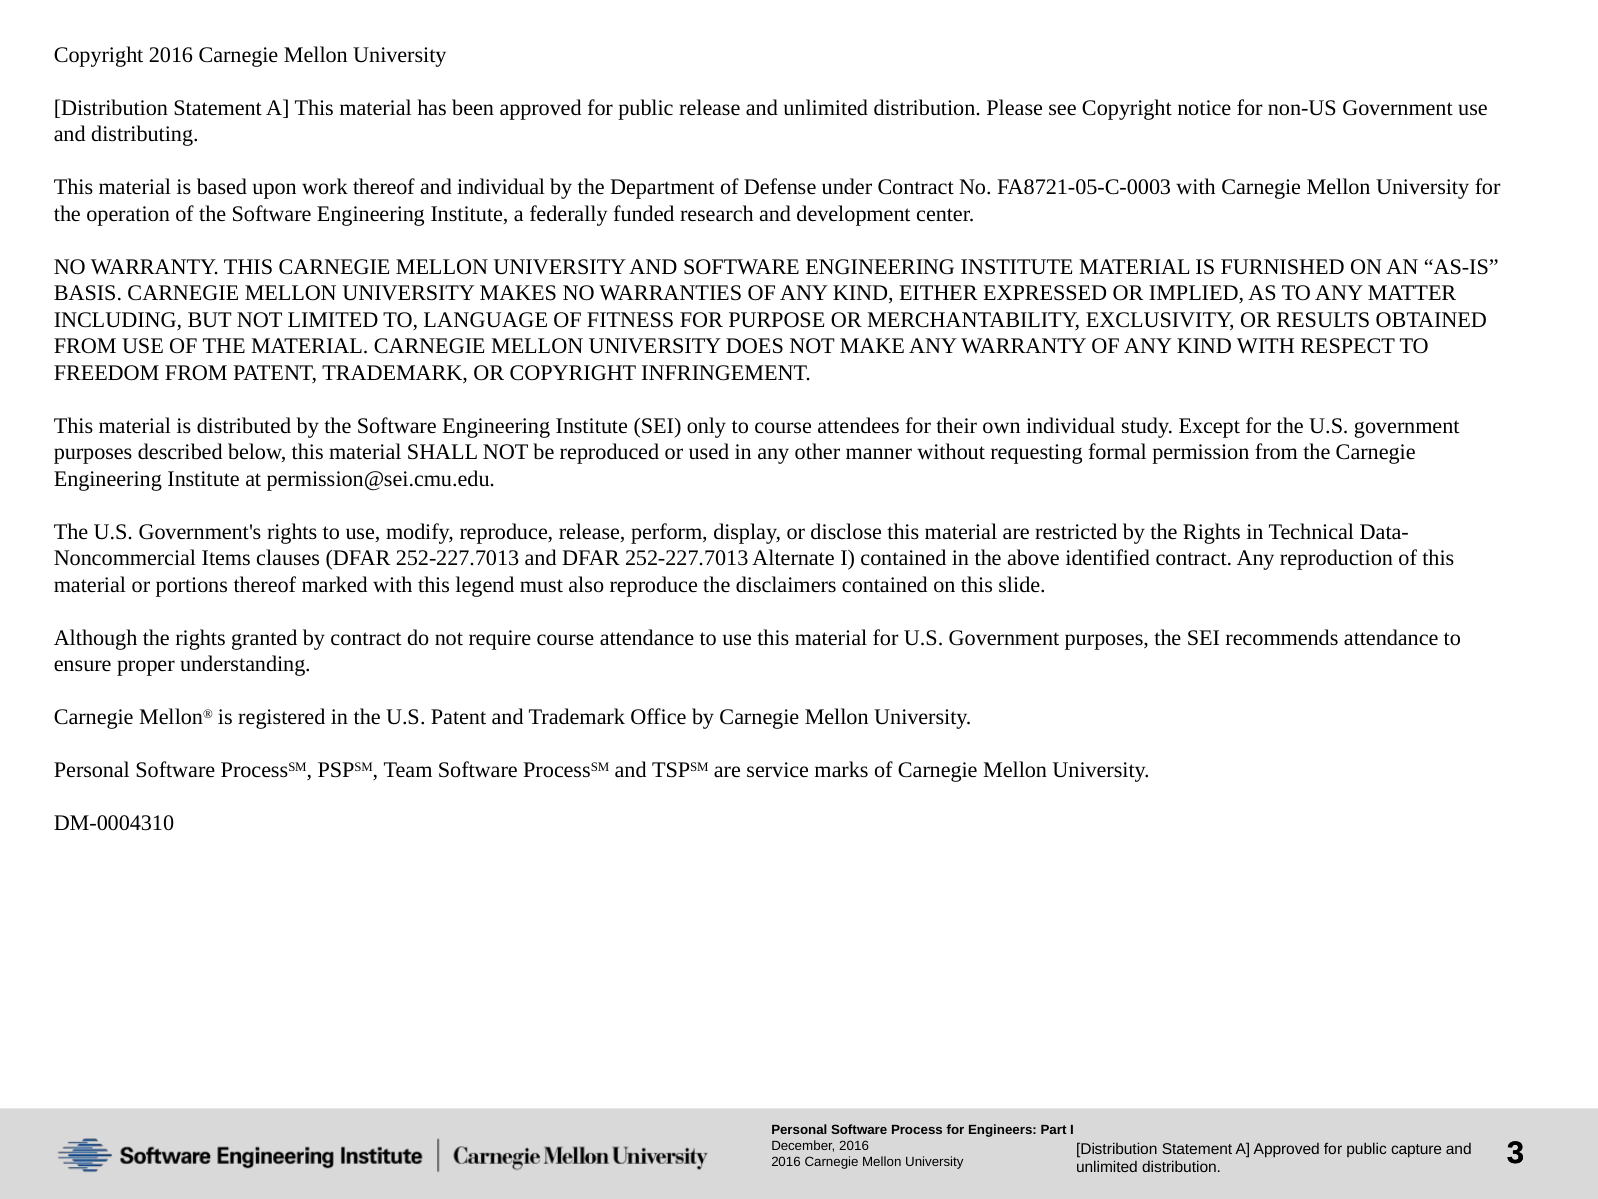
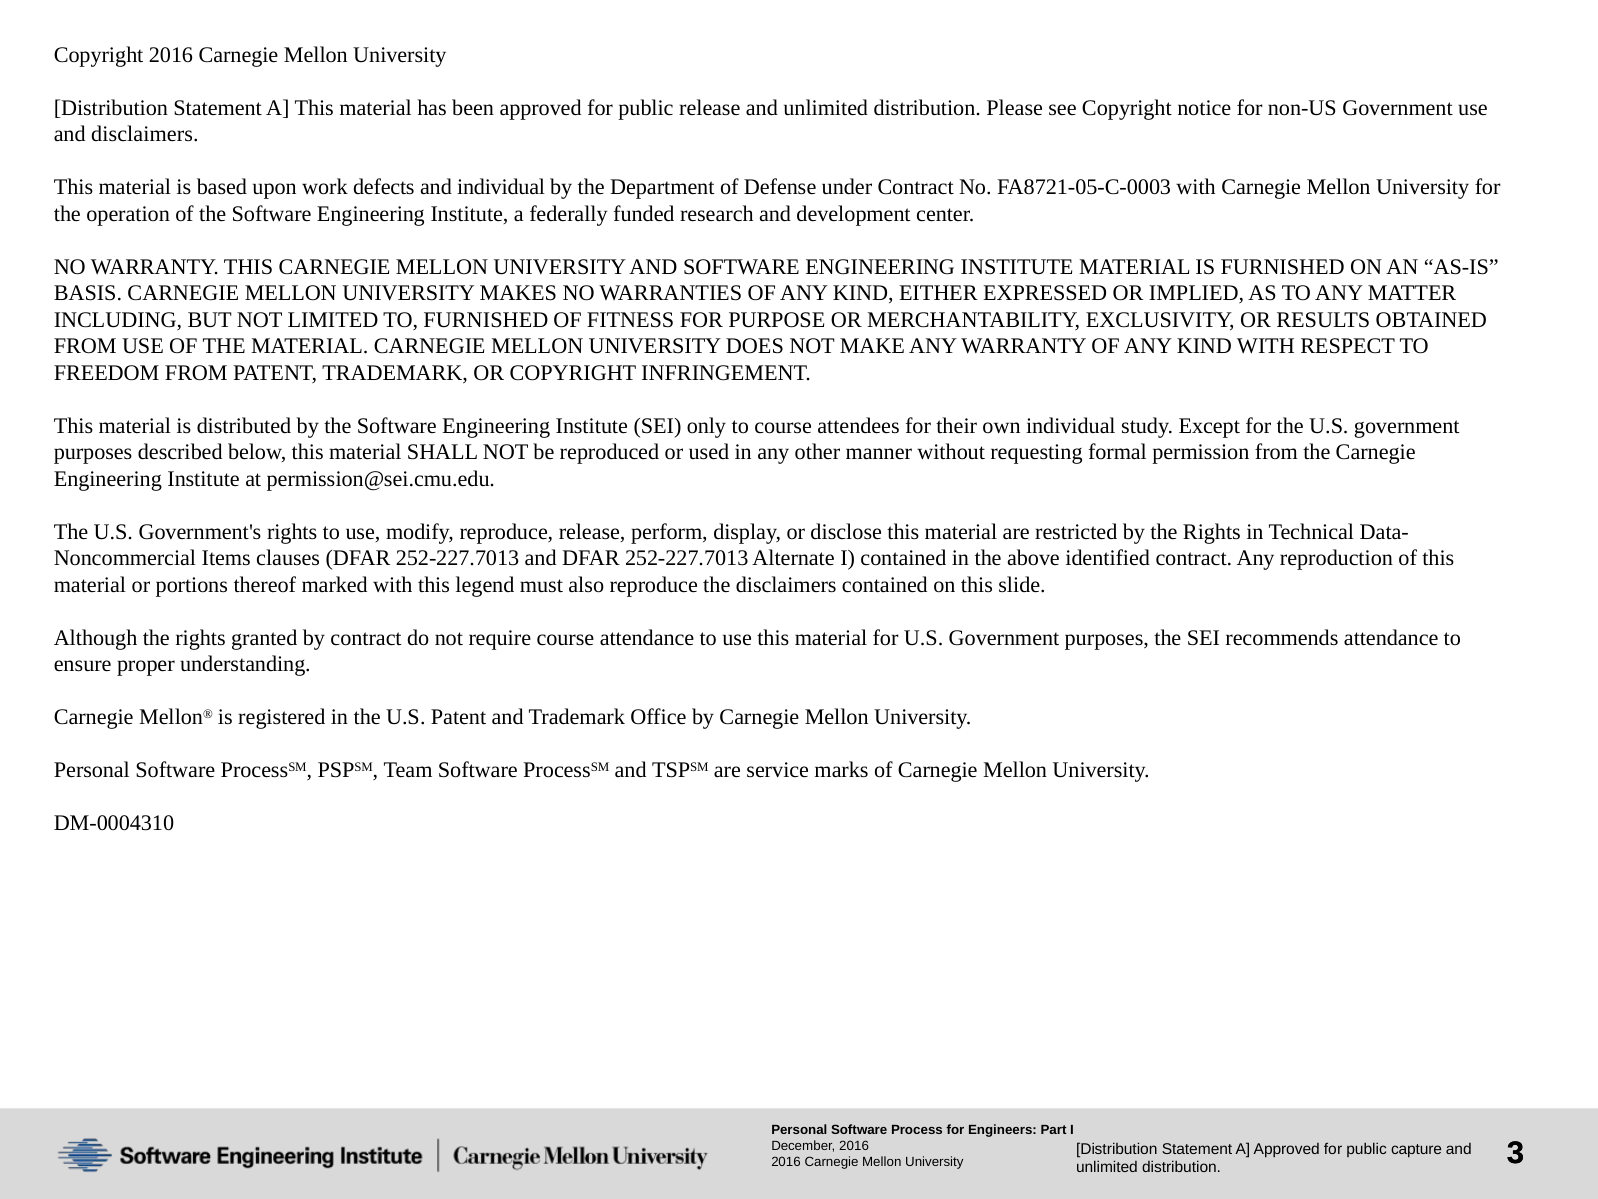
and distributing: distributing -> disclaimers (145, 134)
work thereof: thereof -> defects (384, 187)
TO LANGUAGE: LANGUAGE -> FURNISHED (486, 320)
